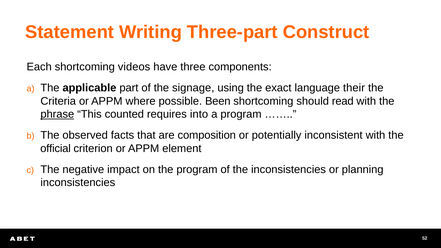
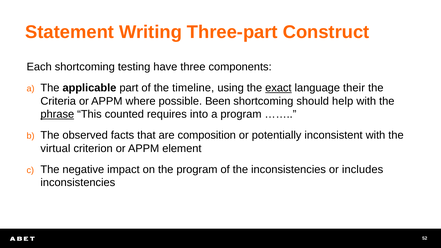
videos: videos -> testing (134, 67)
signage: signage -> timeline (193, 88)
exact underline: none -> present (278, 88)
read: read -> help (343, 101)
official: official -> virtual (55, 148)
planning: planning -> includes (363, 169)
